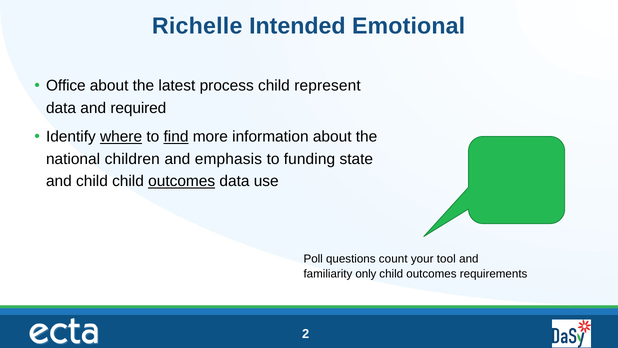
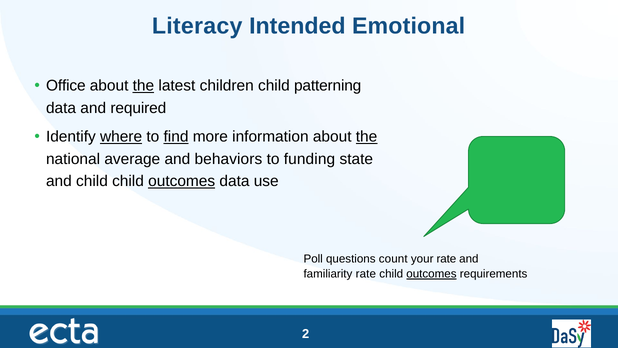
Richelle: Richelle -> Literacy (197, 26)
the underline: none -> present (143, 86)
process: process -> children (227, 86)
represent: represent -> patterning (328, 86)
the underline: none -> present (367, 137)
children: children -> average (132, 159)
emphasis: emphasis -> behaviors (228, 159)
your tool: tool -> rate (446, 258)
familiarity only: only -> rate (366, 274)
outcomes underline: none -> present (431, 274)
